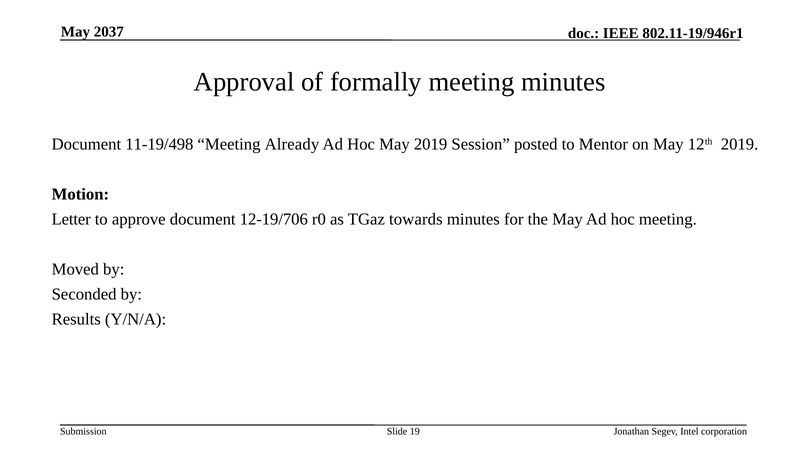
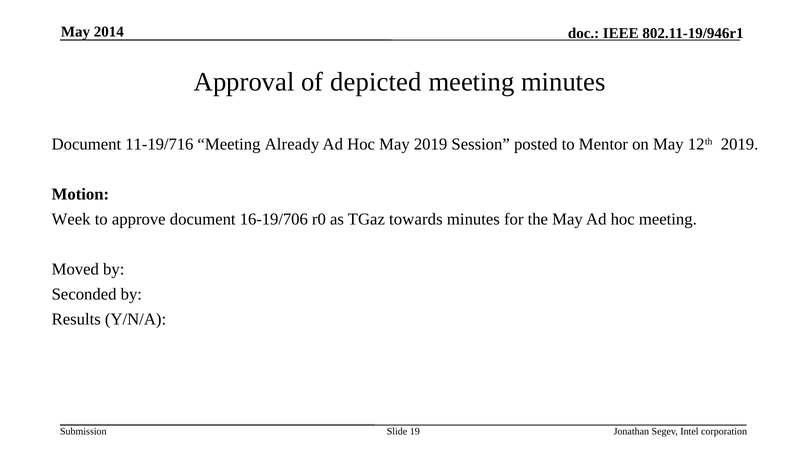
2037: 2037 -> 2014 (109, 32)
formally: formally -> depicted (376, 82)
11-19/498: 11-19/498 -> 11-19/716 (159, 144)
Letter: Letter -> Week (71, 219)
12-19/706: 12-19/706 -> 16-19/706 (274, 219)
